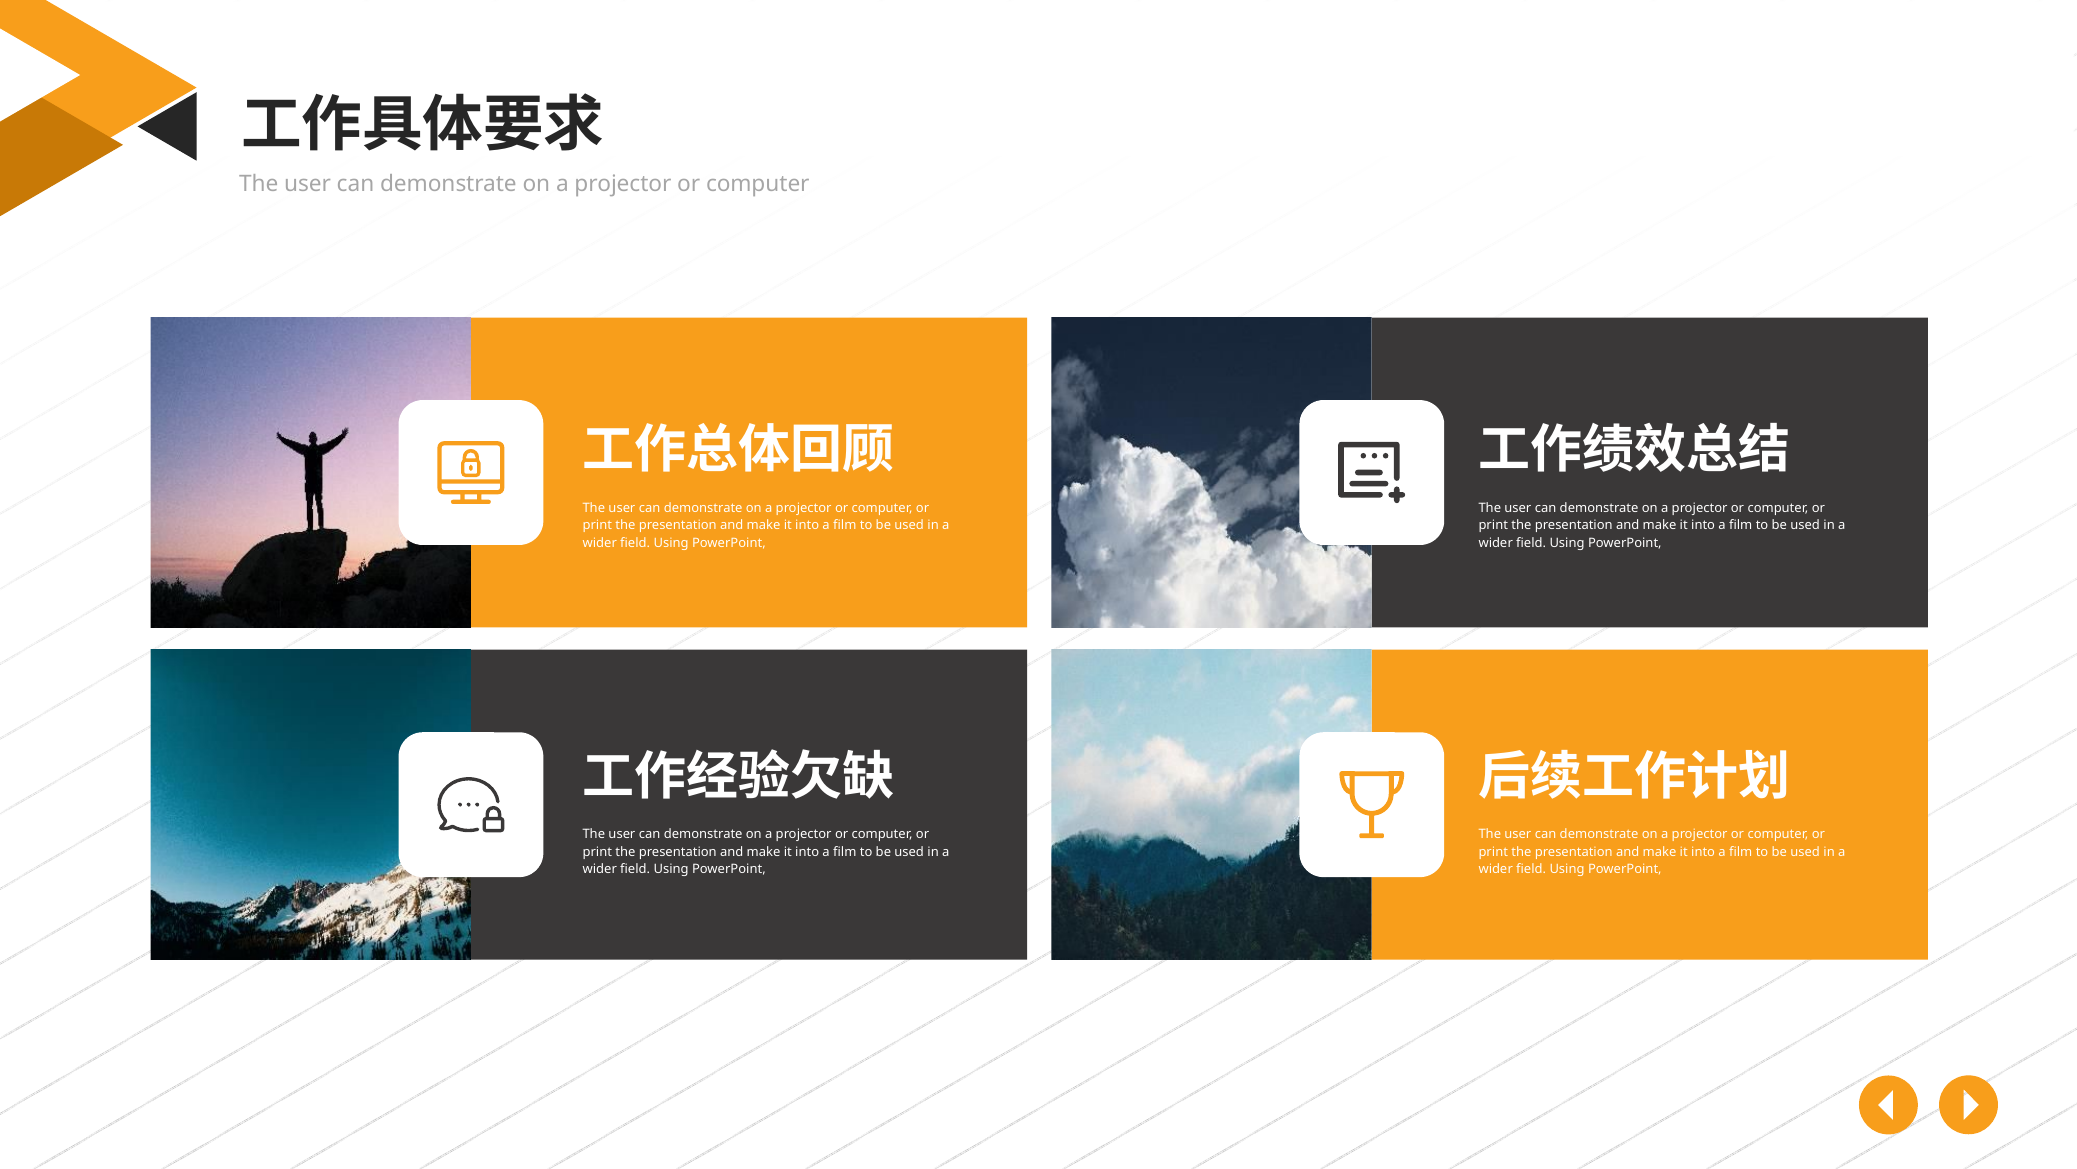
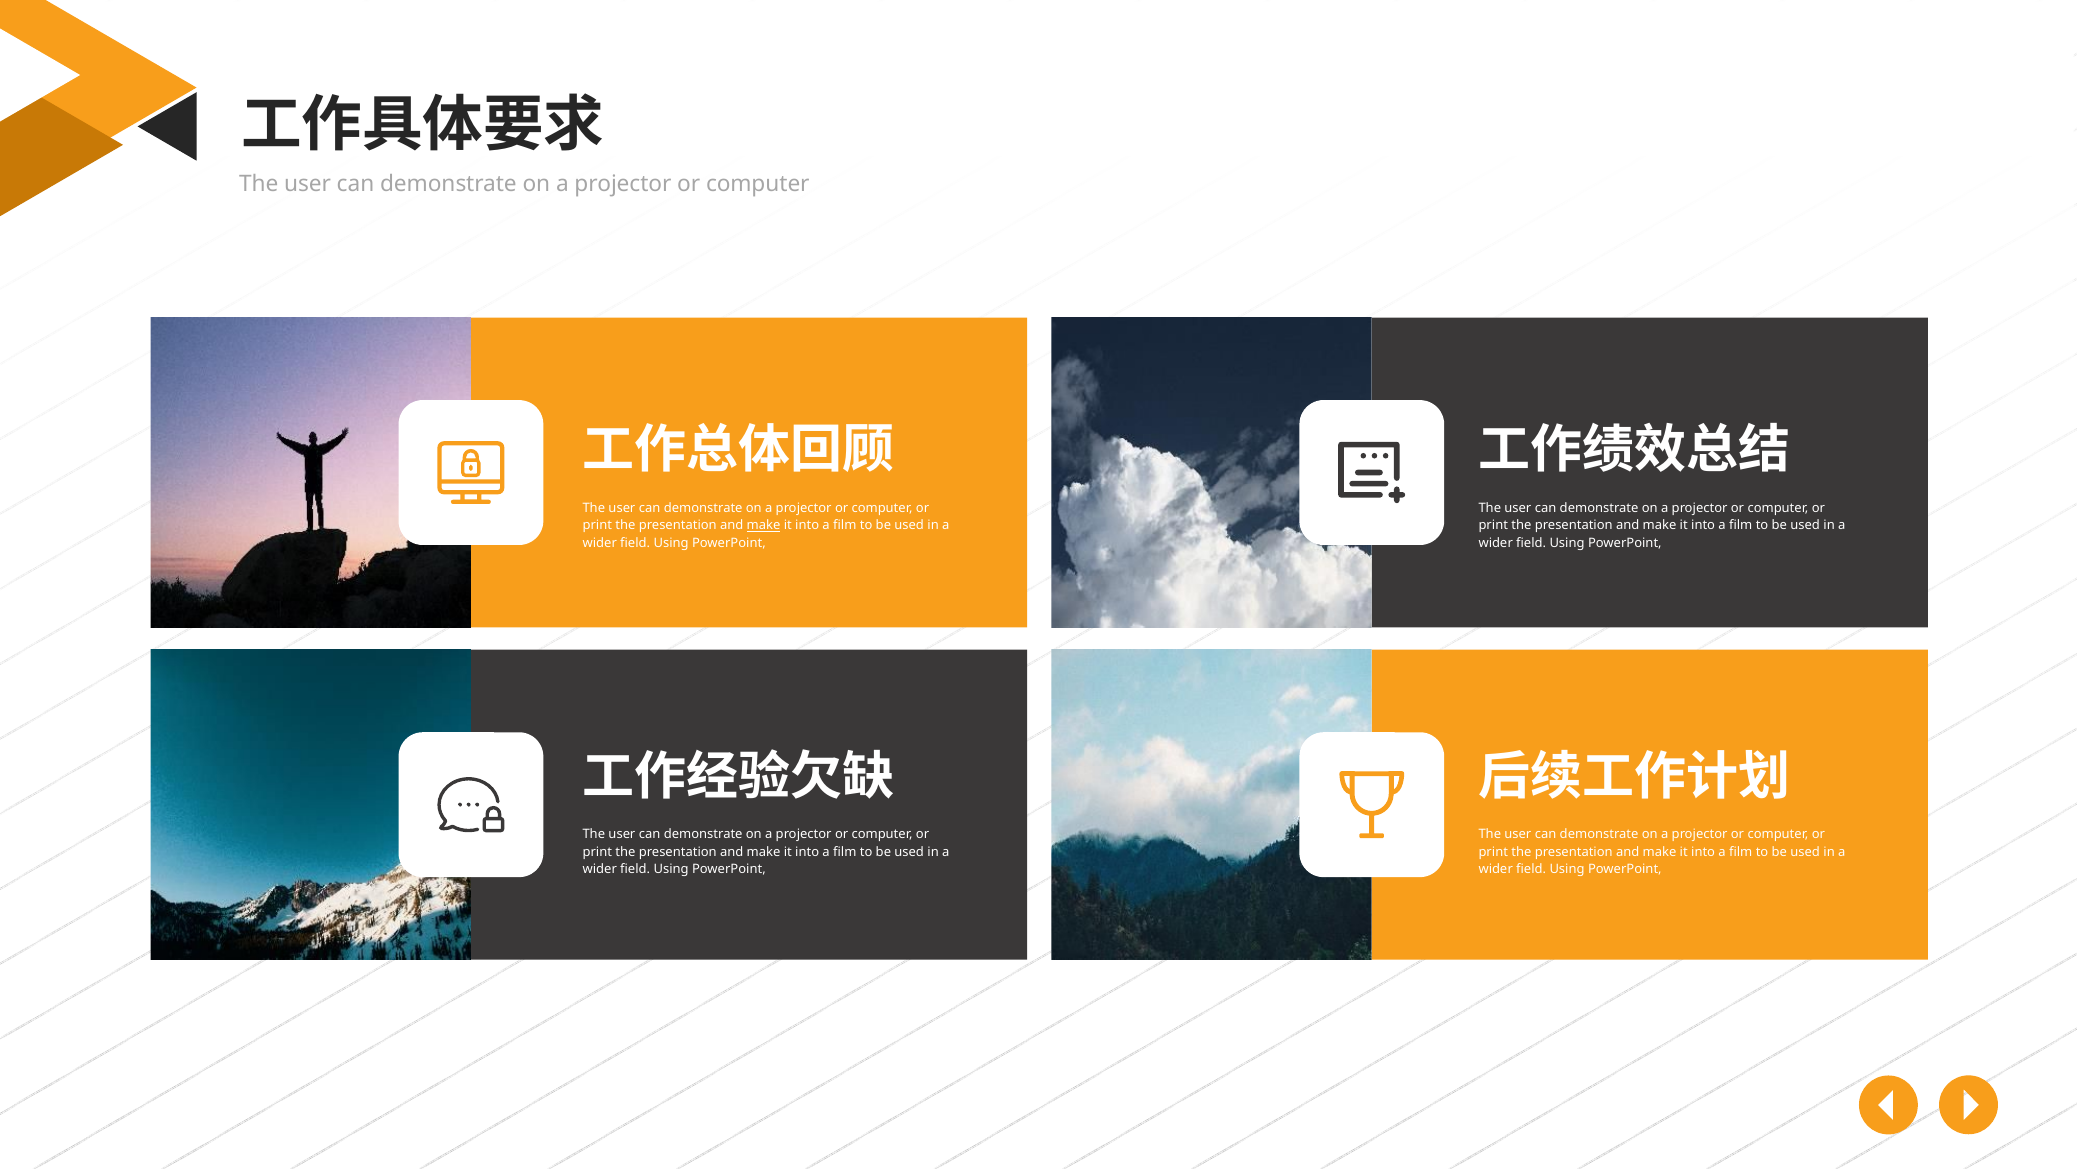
make underline: none -> present (764, 525)
